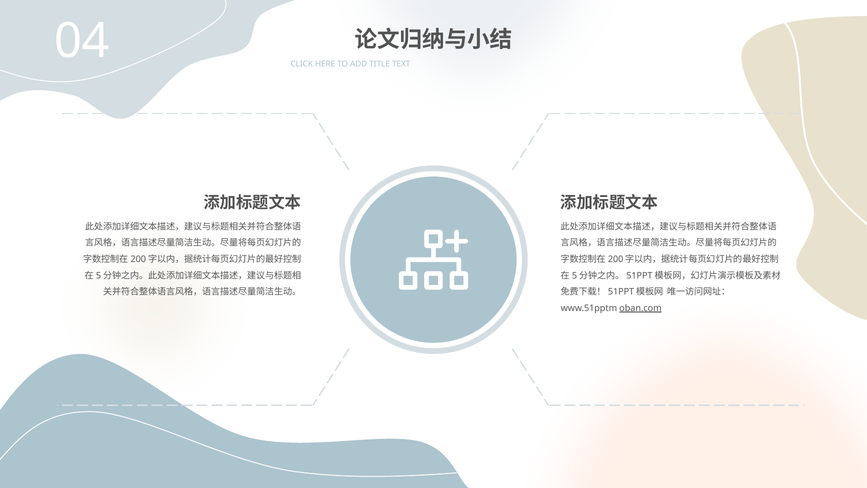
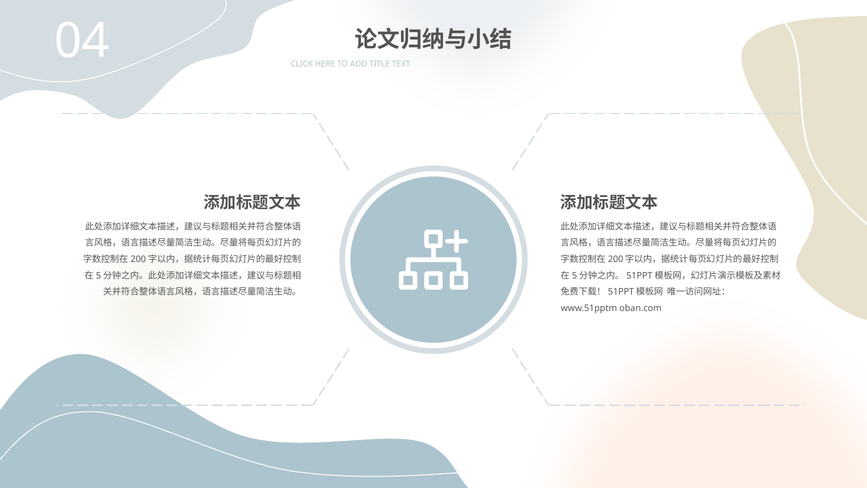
oban.com underline: present -> none (641, 308)
